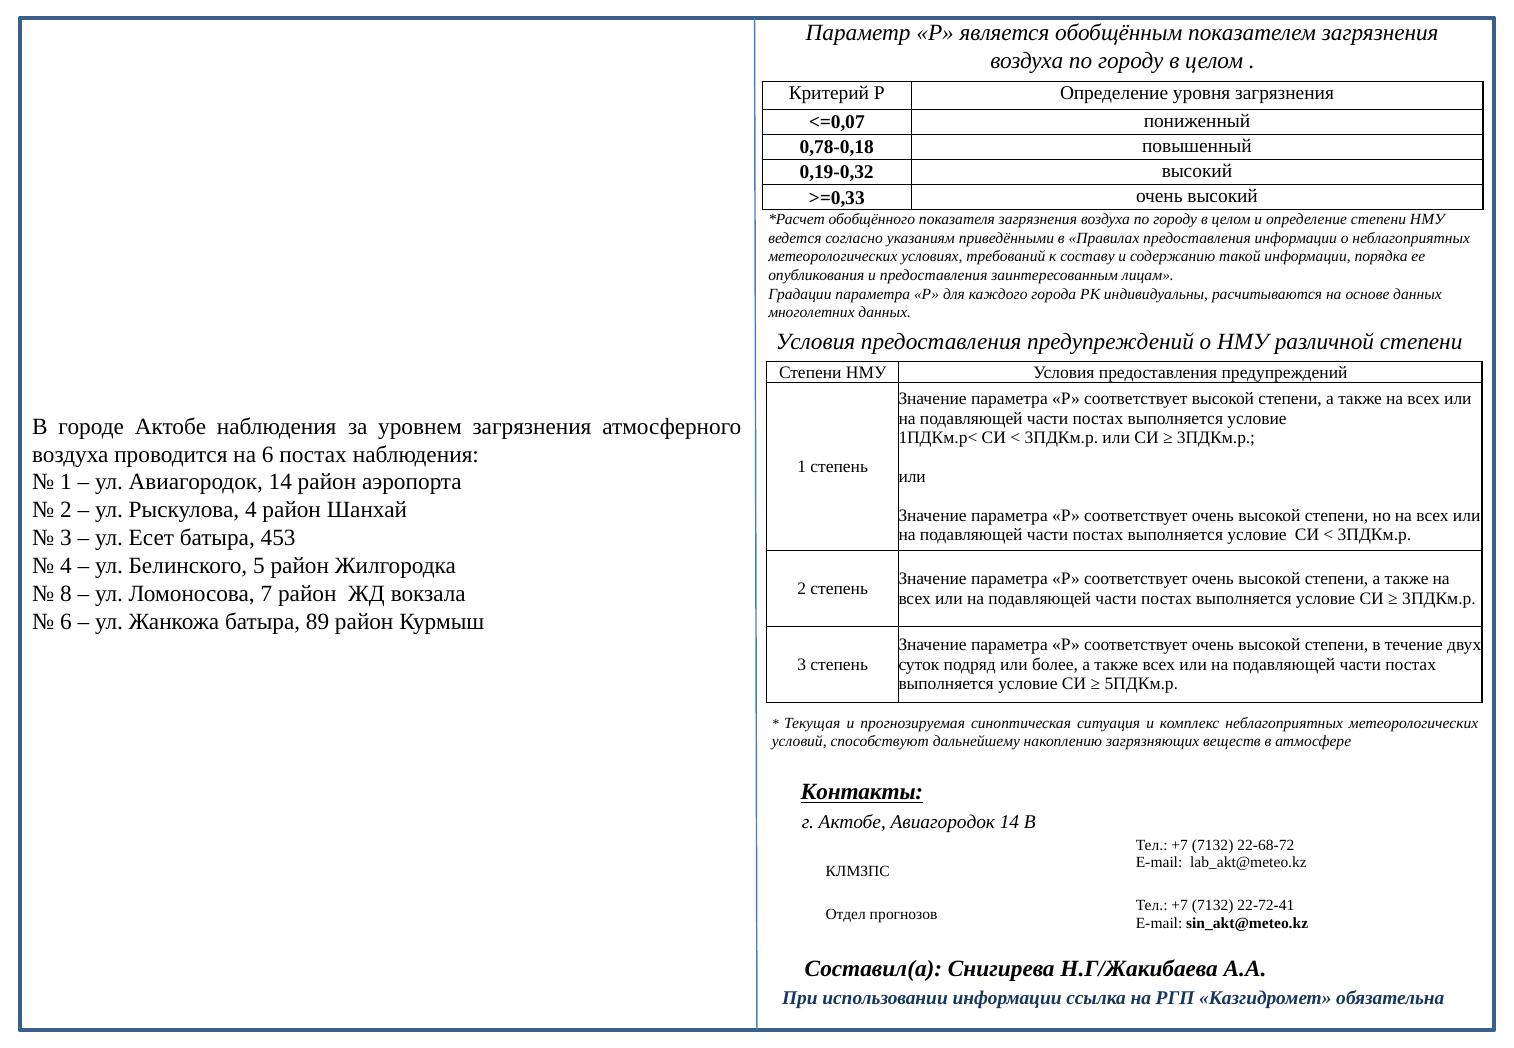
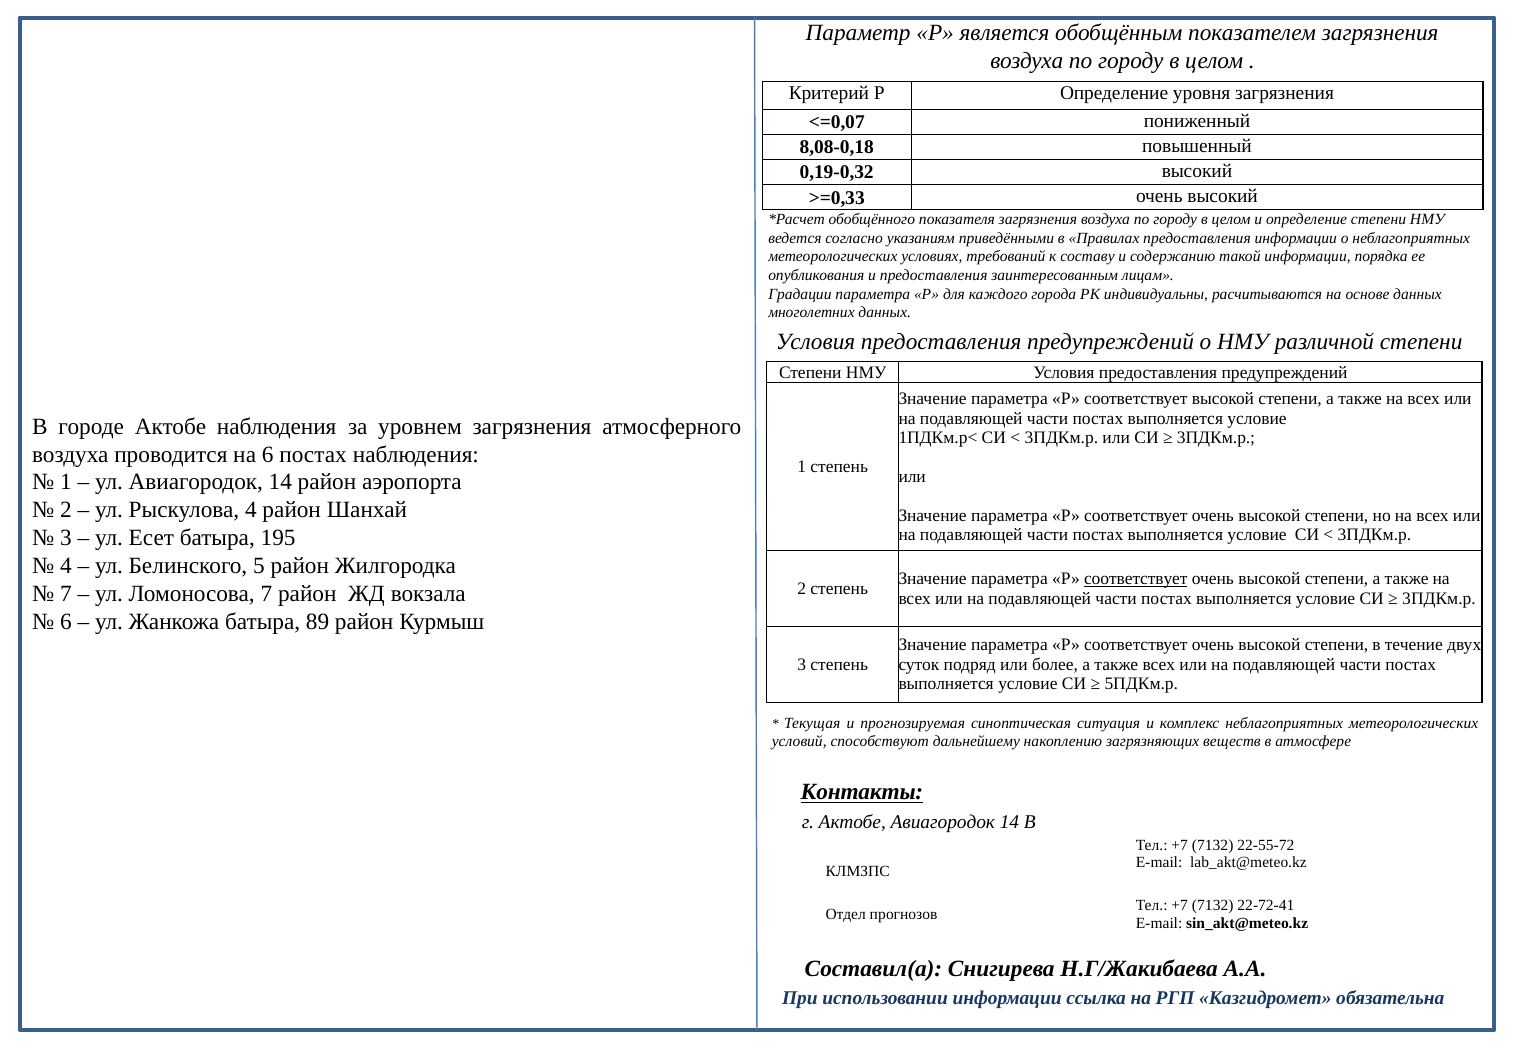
0,78-0,18: 0,78-0,18 -> 8,08-0,18 (837, 147)
453: 453 -> 195 (278, 538)
соответствует underline: none -> present (1136, 579)
8: 8 -> 7 (66, 594)
22-68-72: 22-68-72 -> 22-55-72 (1266, 845)
